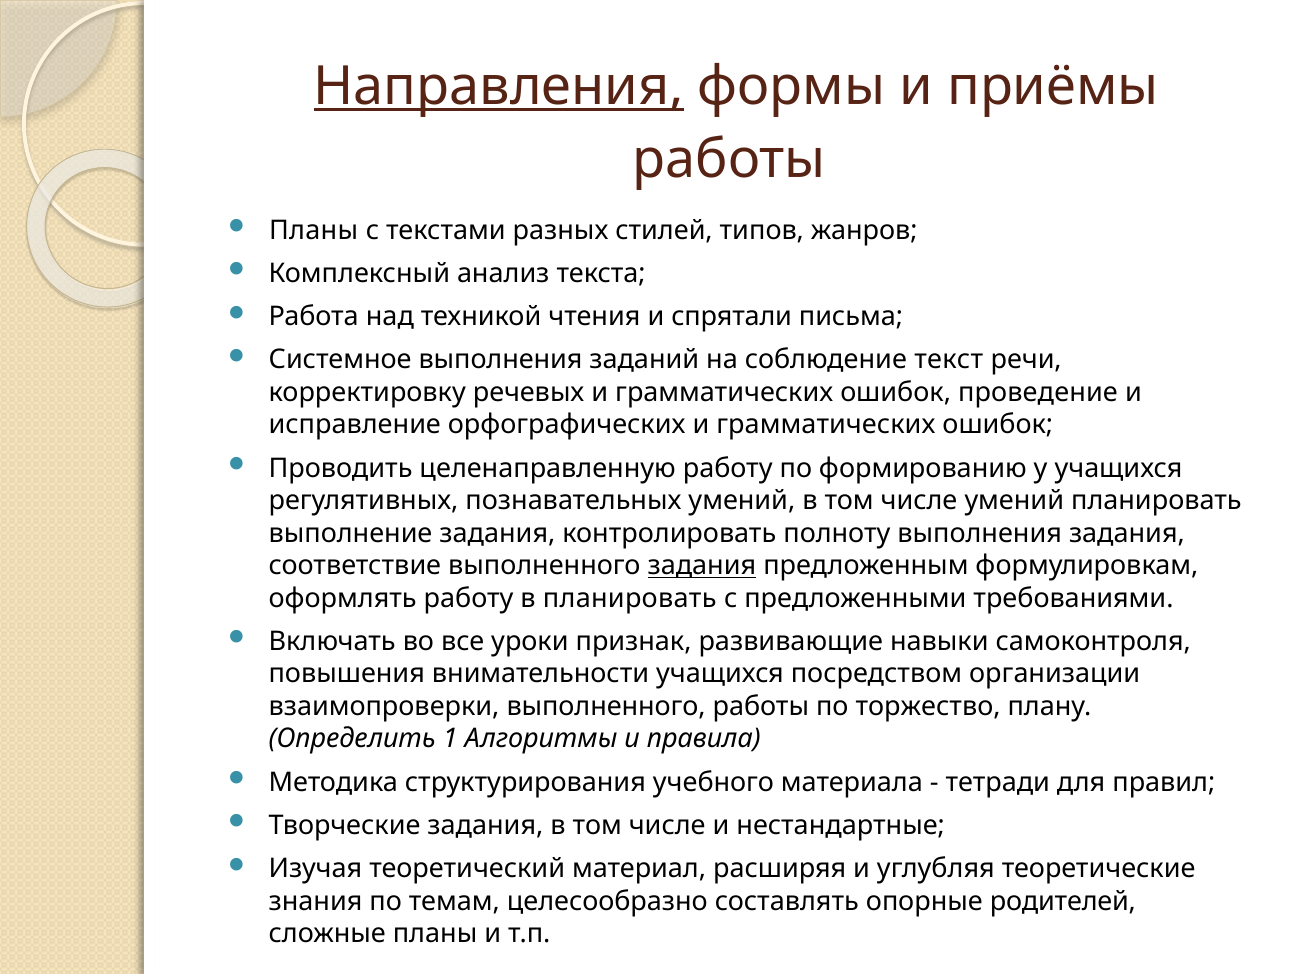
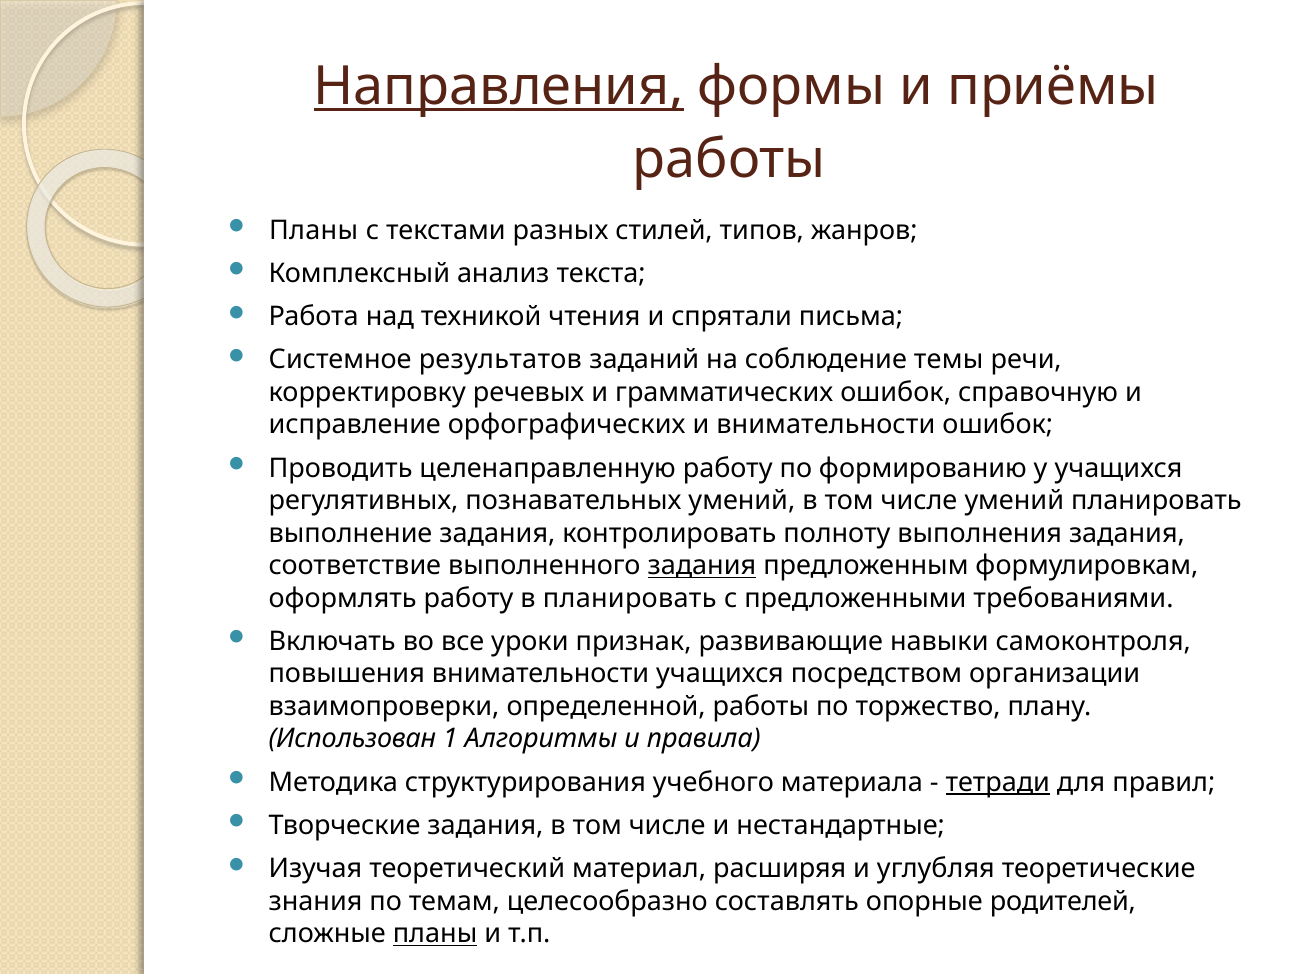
Системное выполнения: выполнения -> результатов (500, 360)
текст: текст -> темы (949, 360)
проведение: проведение -> справочную (1038, 393)
орфографических и грамматических: грамматических -> внимательности (826, 425)
взаимопроверки выполненного: выполненного -> определенной (606, 707)
Определить: Определить -> Использован (352, 739)
тетради underline: none -> present (998, 782)
планы underline: none -> present (435, 934)
